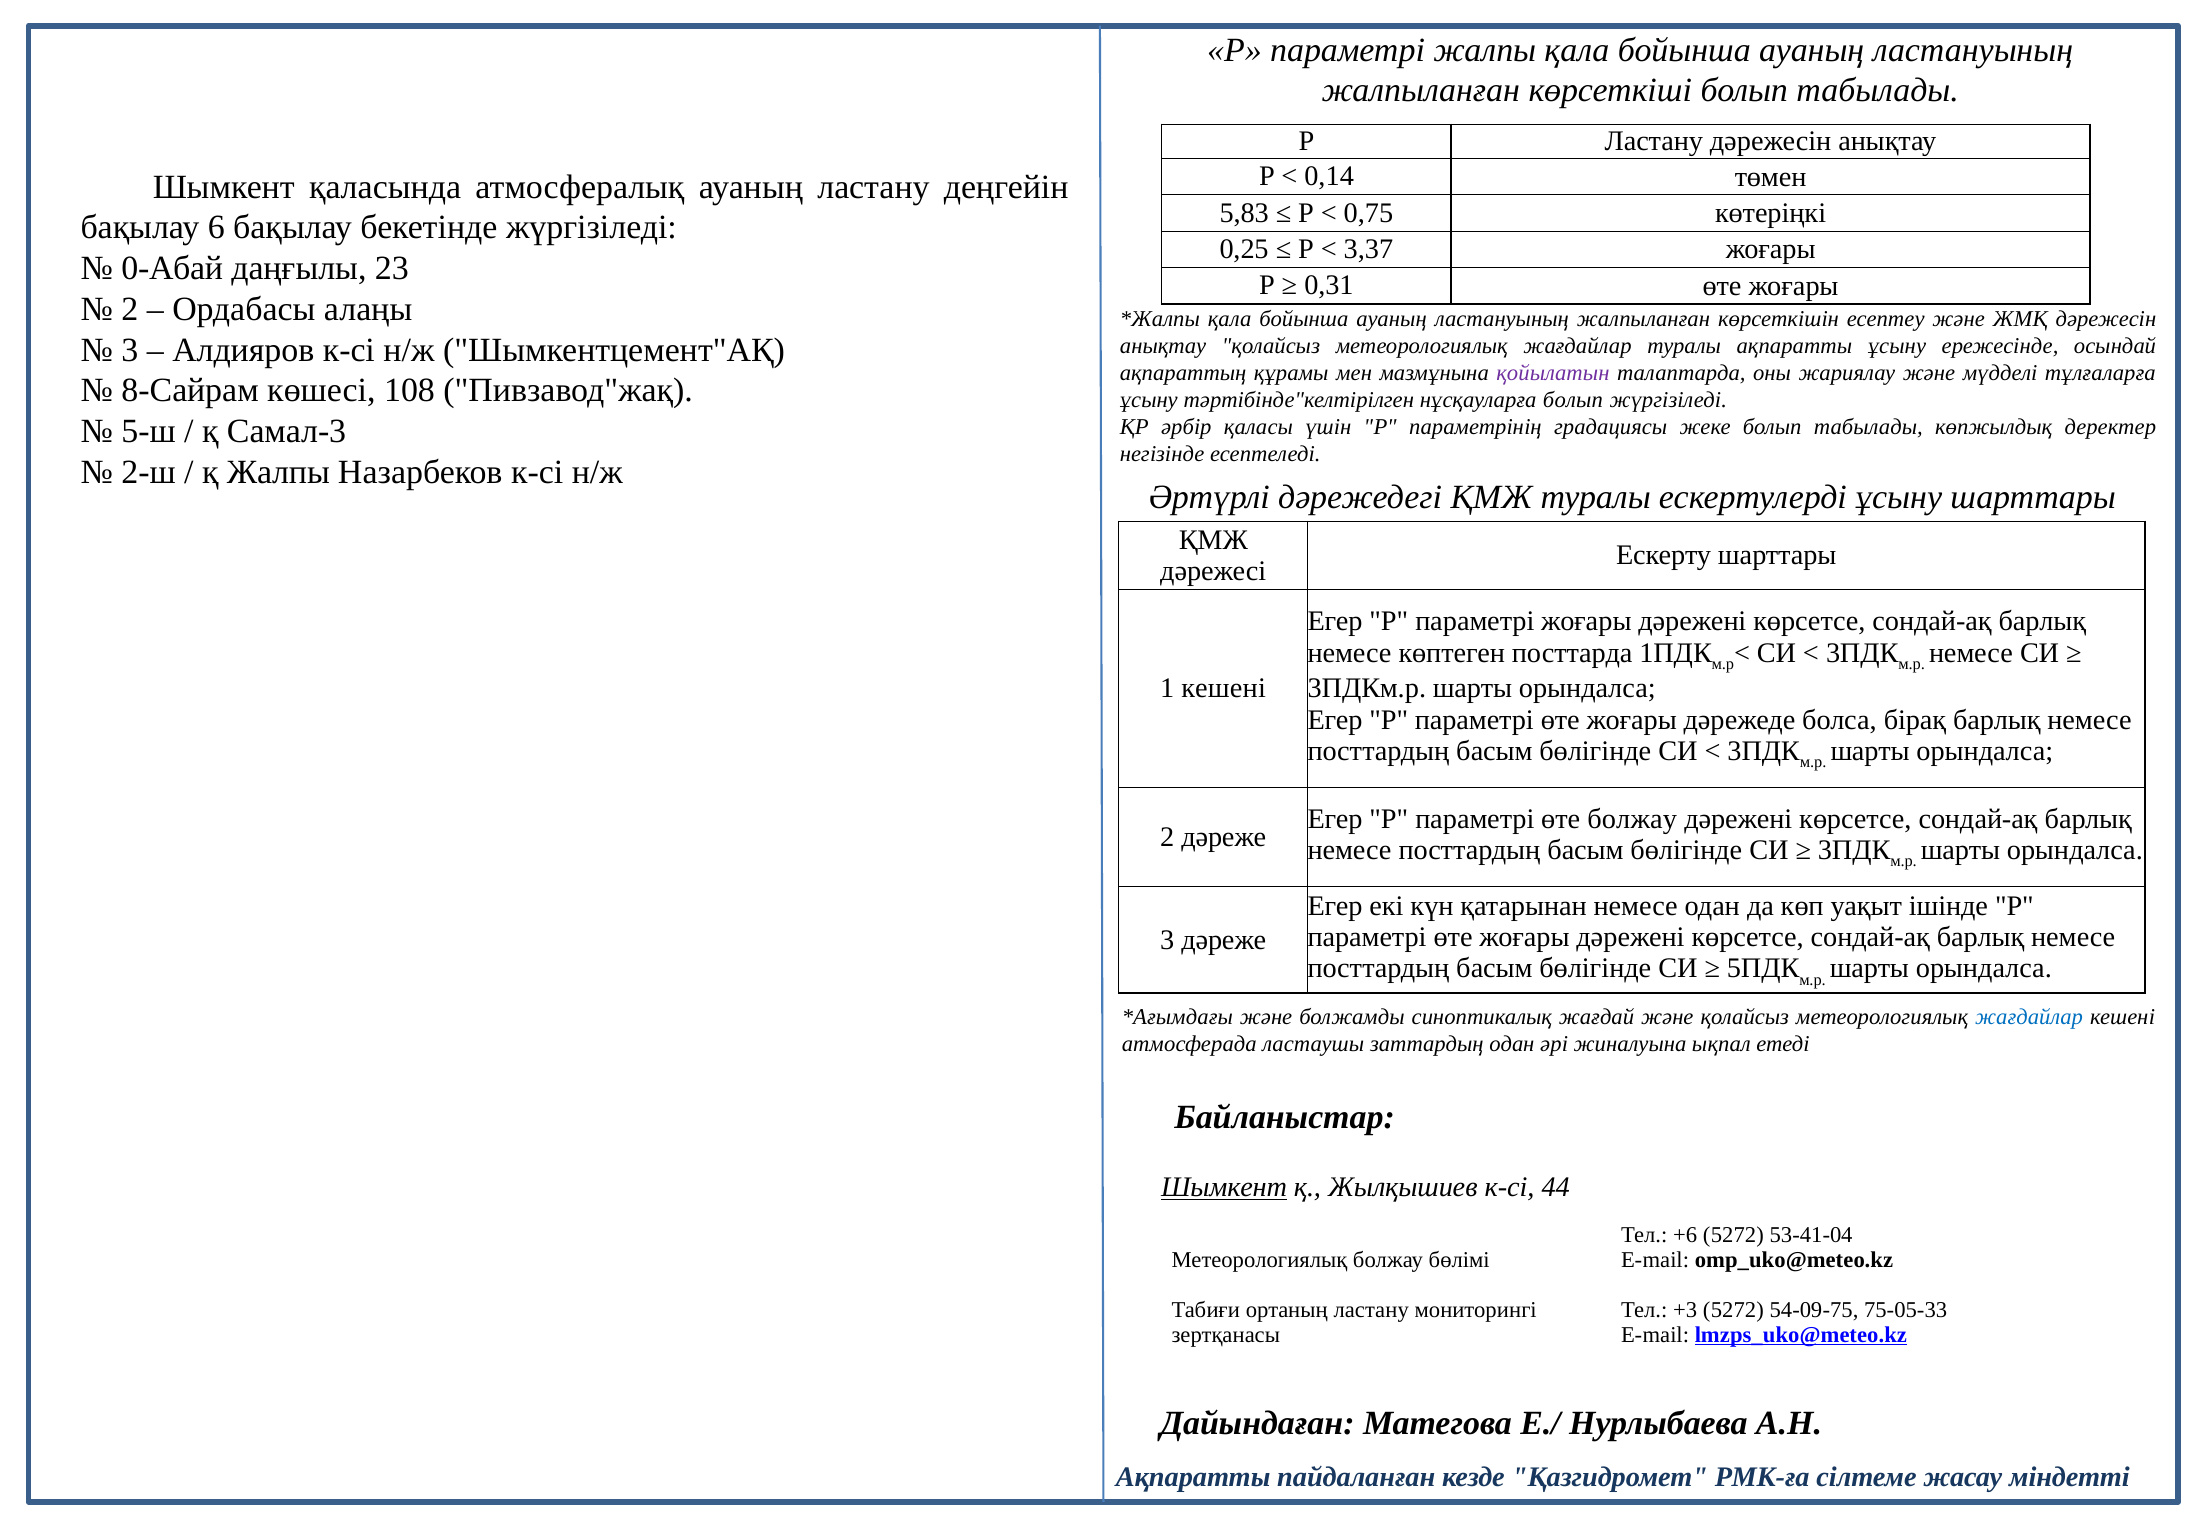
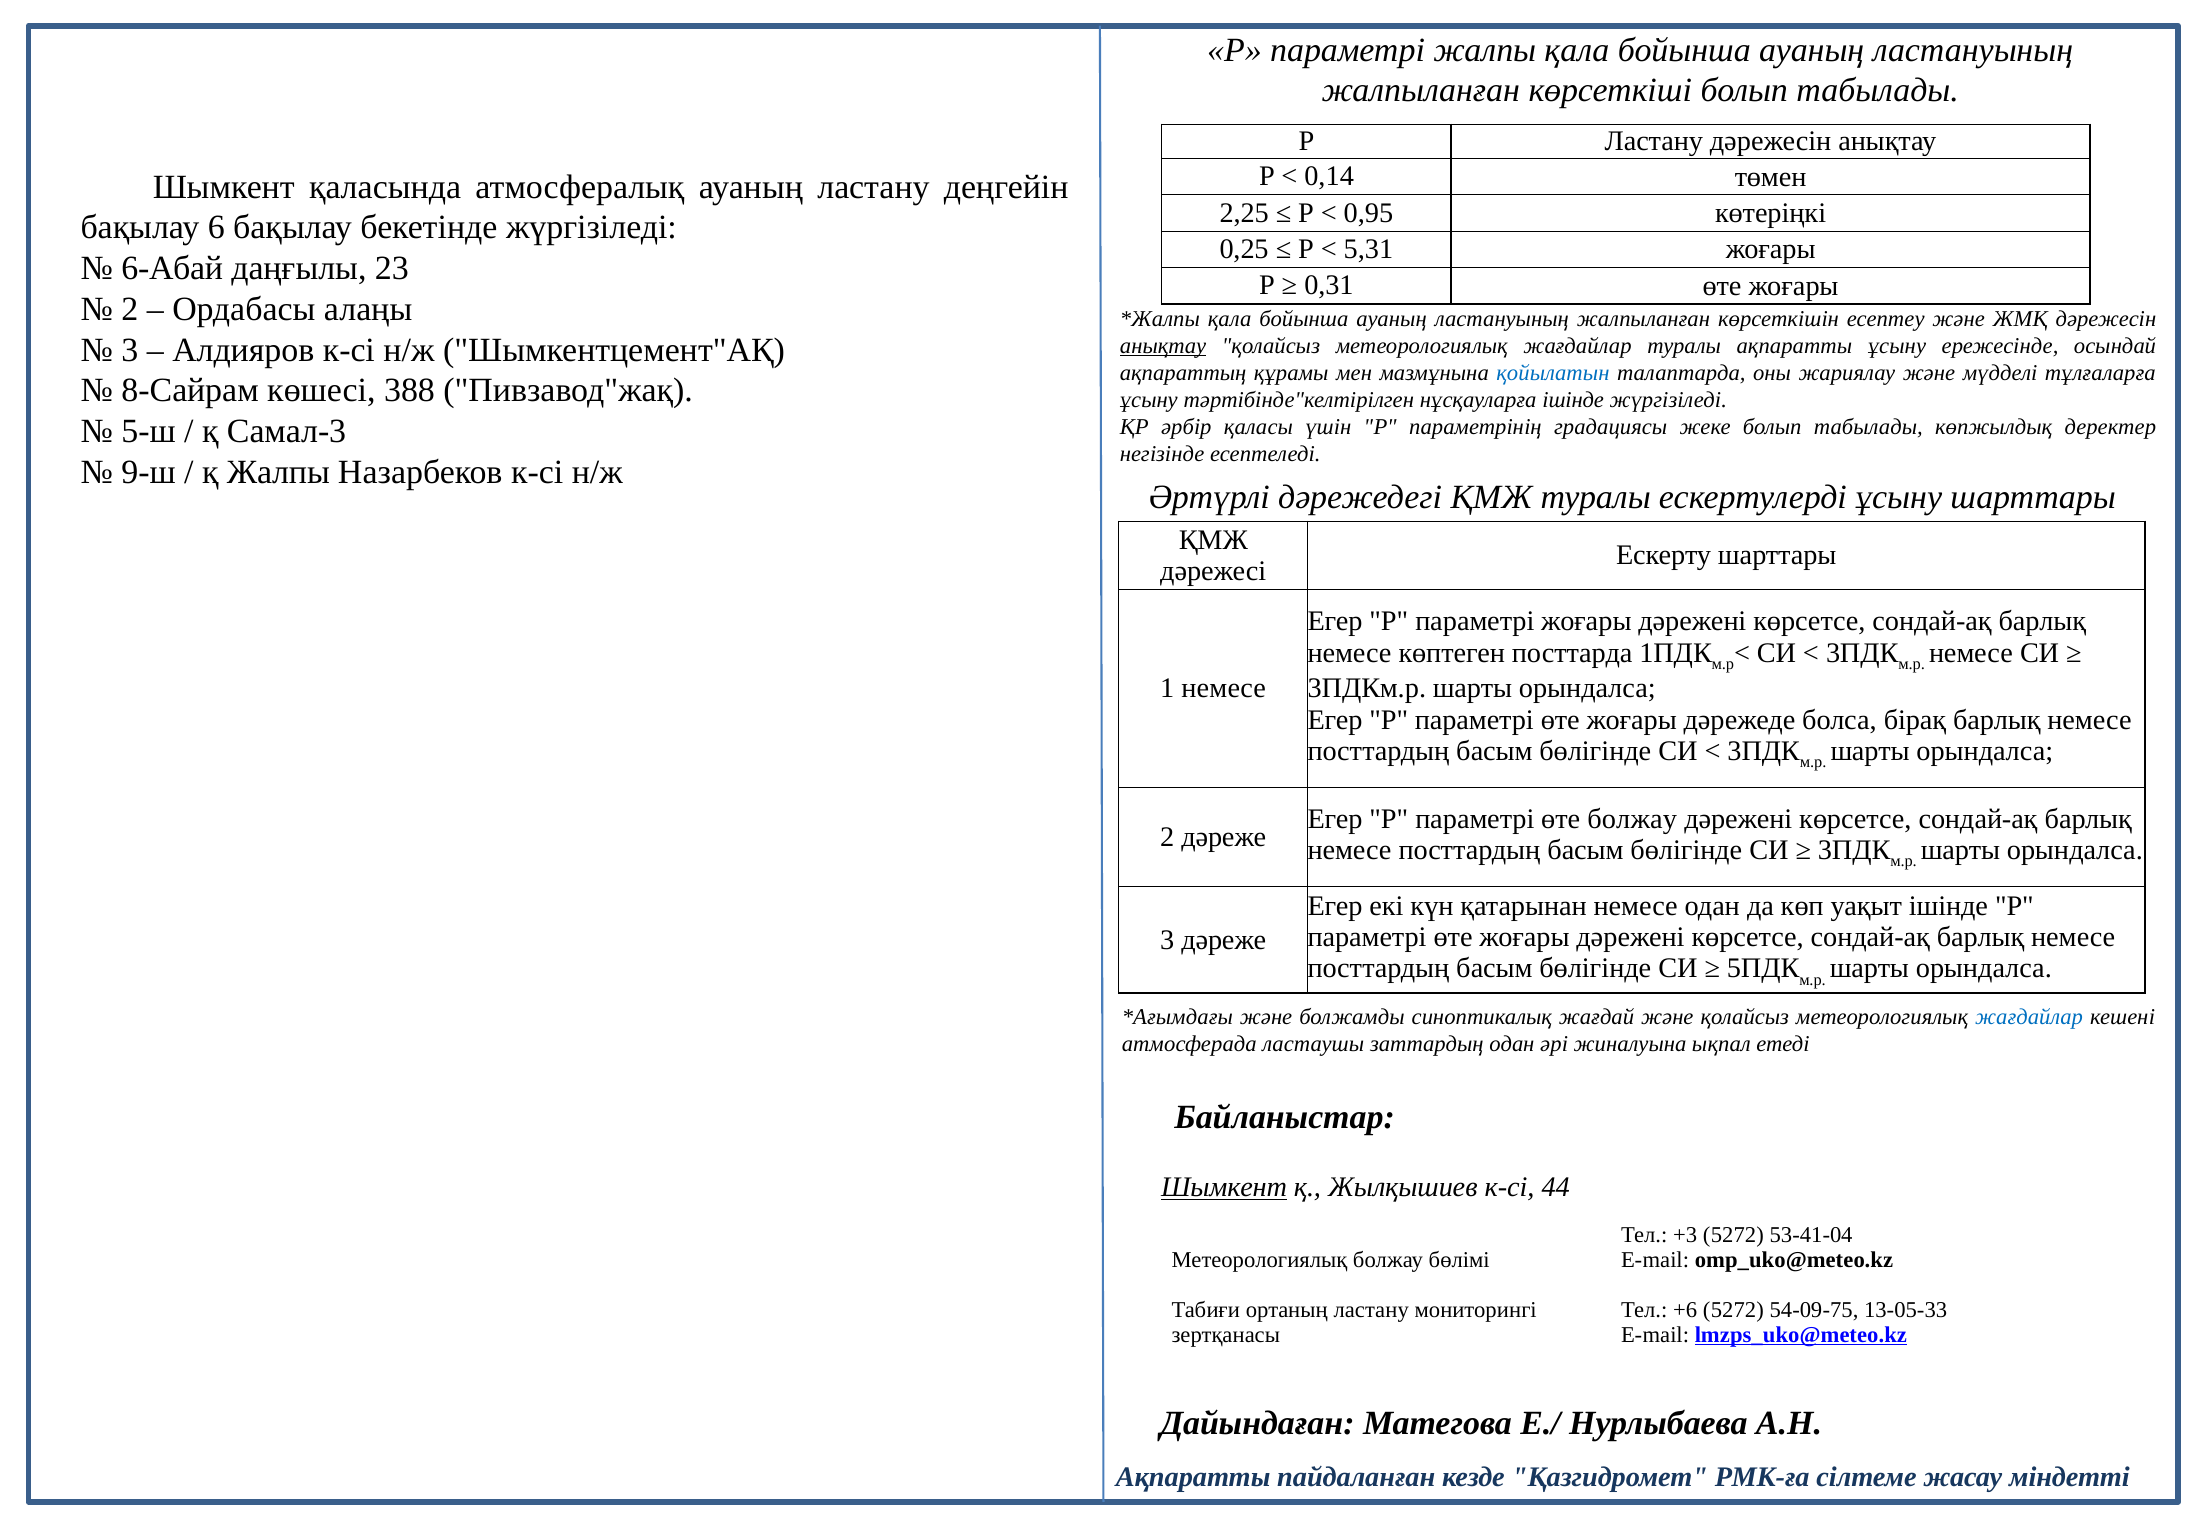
5,83: 5,83 -> 2,25 (1244, 213)
0,75: 0,75 -> 0,95 (1368, 213)
3,37: 3,37 -> 5,31 (1368, 249)
0-Абай: 0-Абай -> 6-Абай (172, 268)
анықтау underline: none -> present (1163, 346)
қойылатын colour: purple -> blue (1553, 373)
108: 108 -> 388 (410, 391)
нұсқауларға болып: болып -> ішінде (1573, 400)
2-ш: 2-ш -> 9-ш (149, 472)
1 кешені: кешені -> немесе (1224, 688)
+6: +6 -> +3 (1685, 1235)
+3: +3 -> +6 (1685, 1310)
75-05-33: 75-05-33 -> 13-05-33 (1906, 1310)
